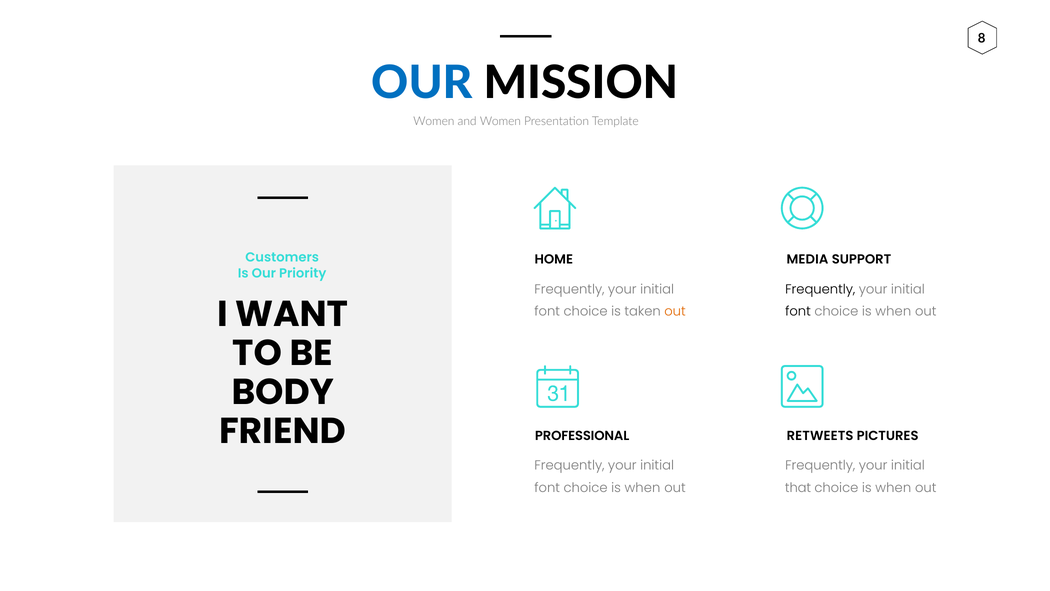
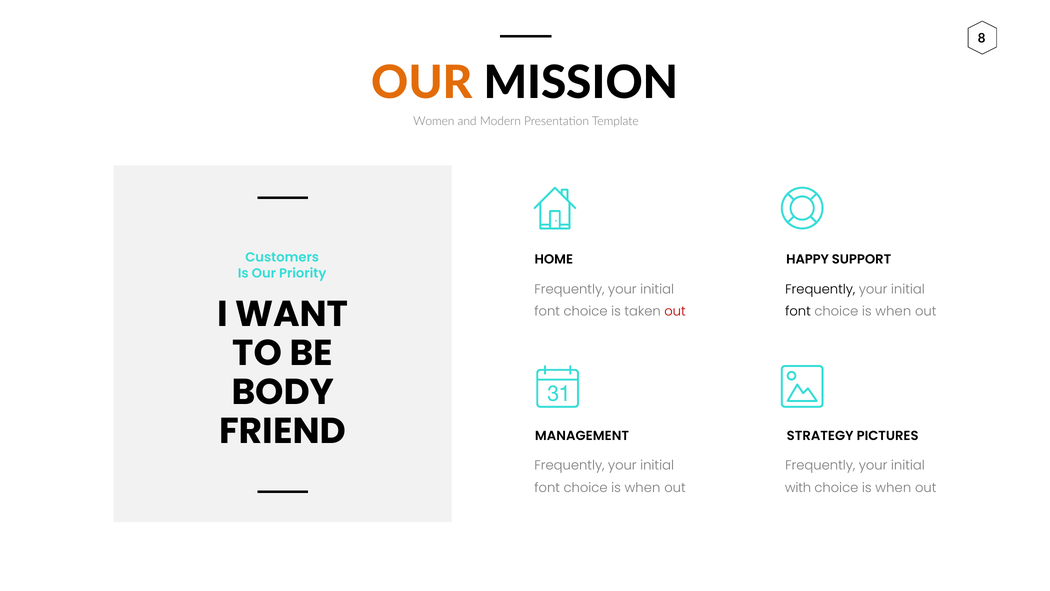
OUR colour: blue -> orange (422, 83)
and Women: Women -> Modern (500, 121)
MEDIA: MEDIA -> HAPPY (808, 259)
out colour: orange -> red (675, 311)
PROFESSIONAL: PROFESSIONAL -> MANAGEMENT (582, 436)
RETWEETS: RETWEETS -> STRATEGY (820, 436)
that: that -> with (798, 487)
